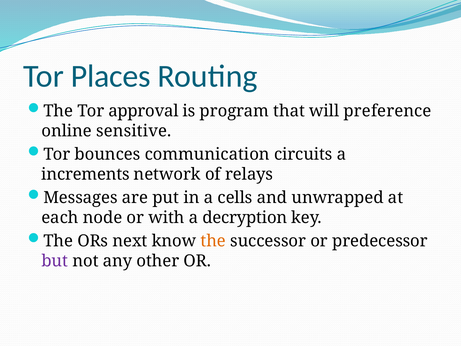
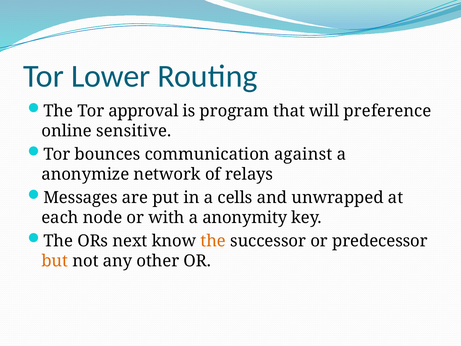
Places: Places -> Lower (111, 76)
circuits: circuits -> against (303, 154)
increments: increments -> anonymize (85, 174)
decryption: decryption -> anonymity (245, 217)
but colour: purple -> orange (55, 261)
